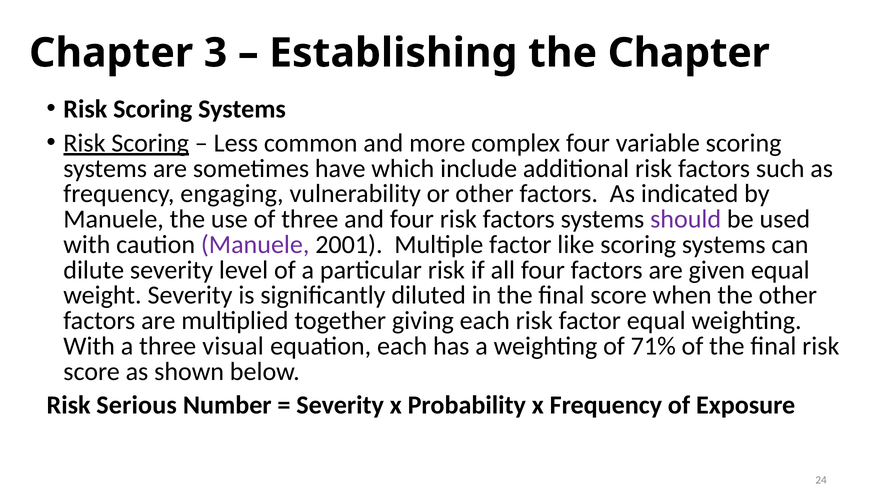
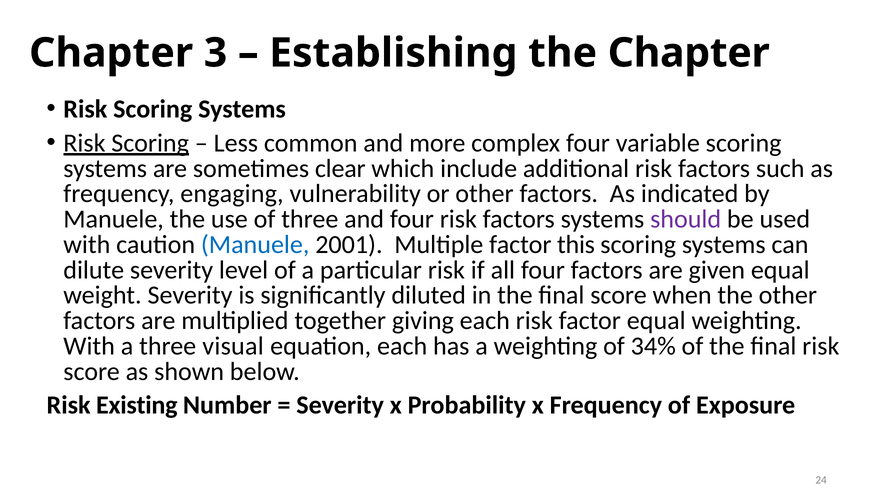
have: have -> clear (340, 169)
Manuele colour: purple -> blue (255, 245)
like: like -> this (576, 245)
71%: 71% -> 34% (653, 346)
Serious: Serious -> Existing (137, 406)
